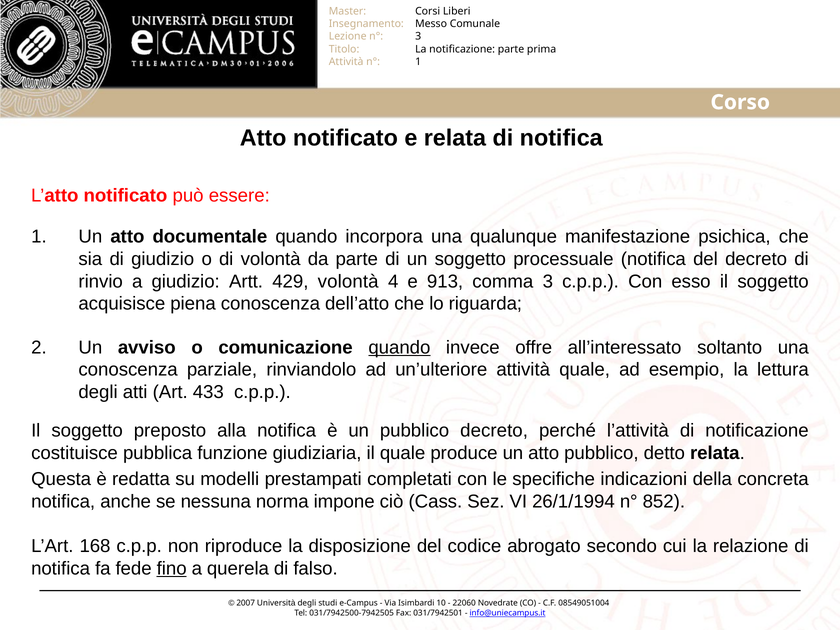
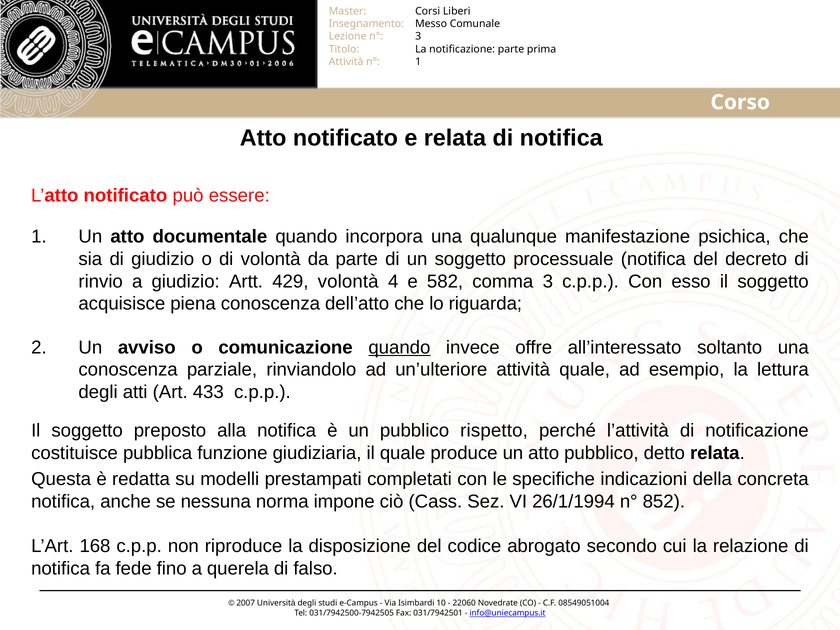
913: 913 -> 582 (445, 281)
pubblico decreto: decreto -> rispetto (494, 431)
fino underline: present -> none (172, 568)
